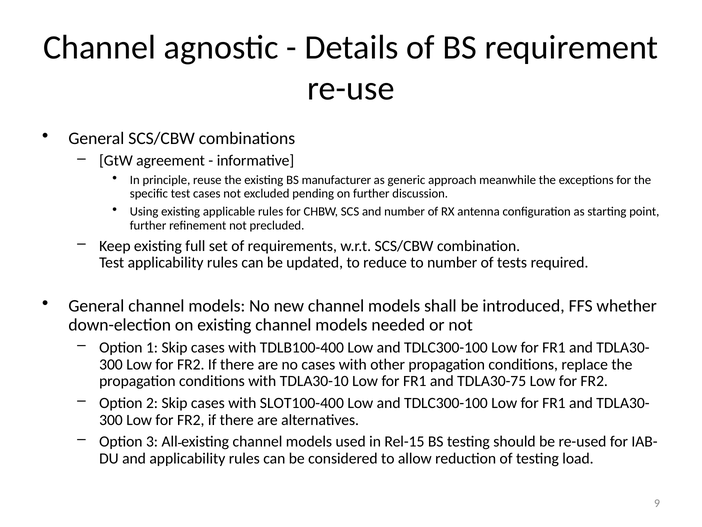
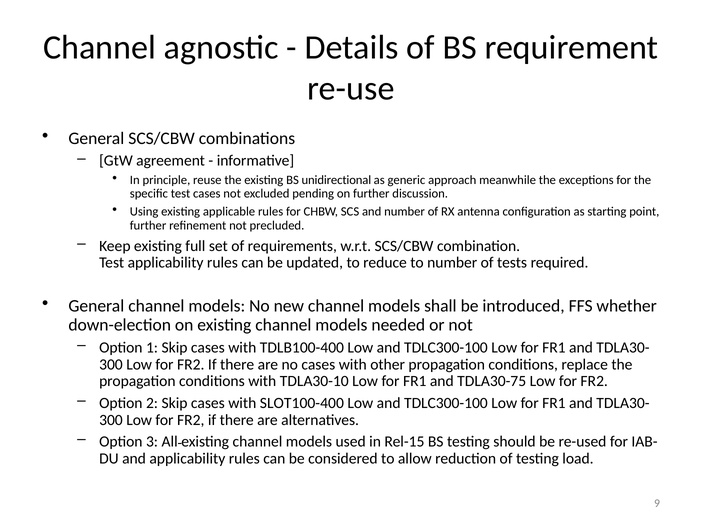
manufacturer: manufacturer -> unidirectional (336, 180)
